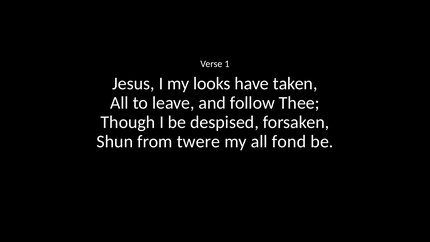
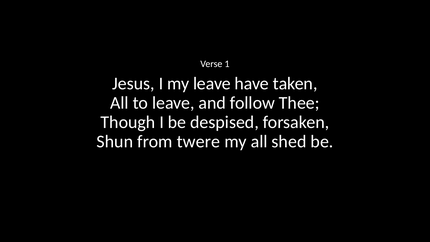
my looks: looks -> leave (212, 83)
fond: fond -> shed (289, 141)
